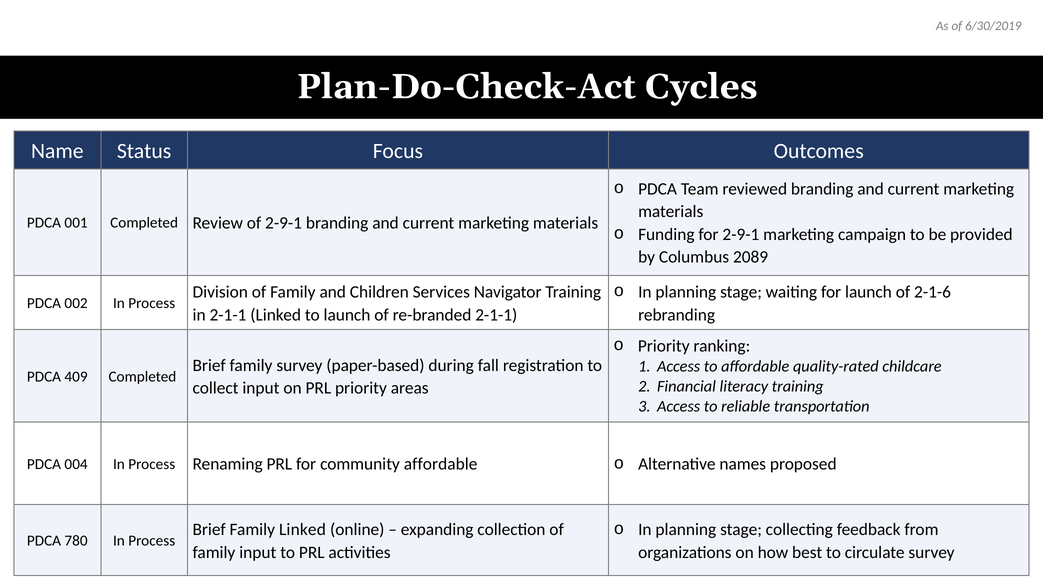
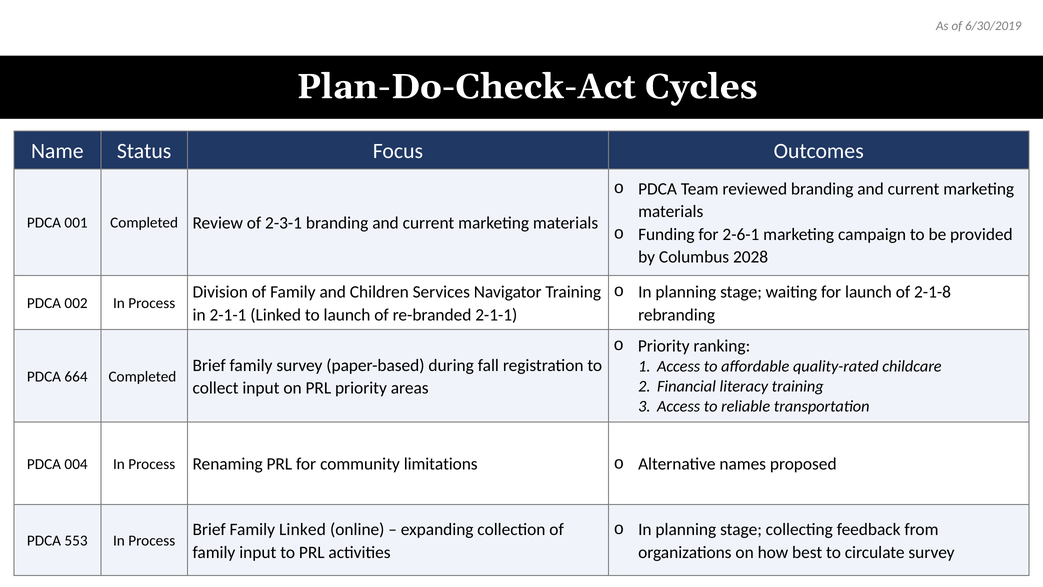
of 2-9-1: 2-9-1 -> 2-3-1 (284, 223)
for 2-9-1: 2-9-1 -> 2-6-1 (741, 234)
2089: 2089 -> 2028 (751, 257)
2-1-6: 2-1-6 -> 2-1-8 (933, 292)
409: 409 -> 664 (76, 376)
community affordable: affordable -> limitations (441, 464)
780: 780 -> 553 (76, 541)
